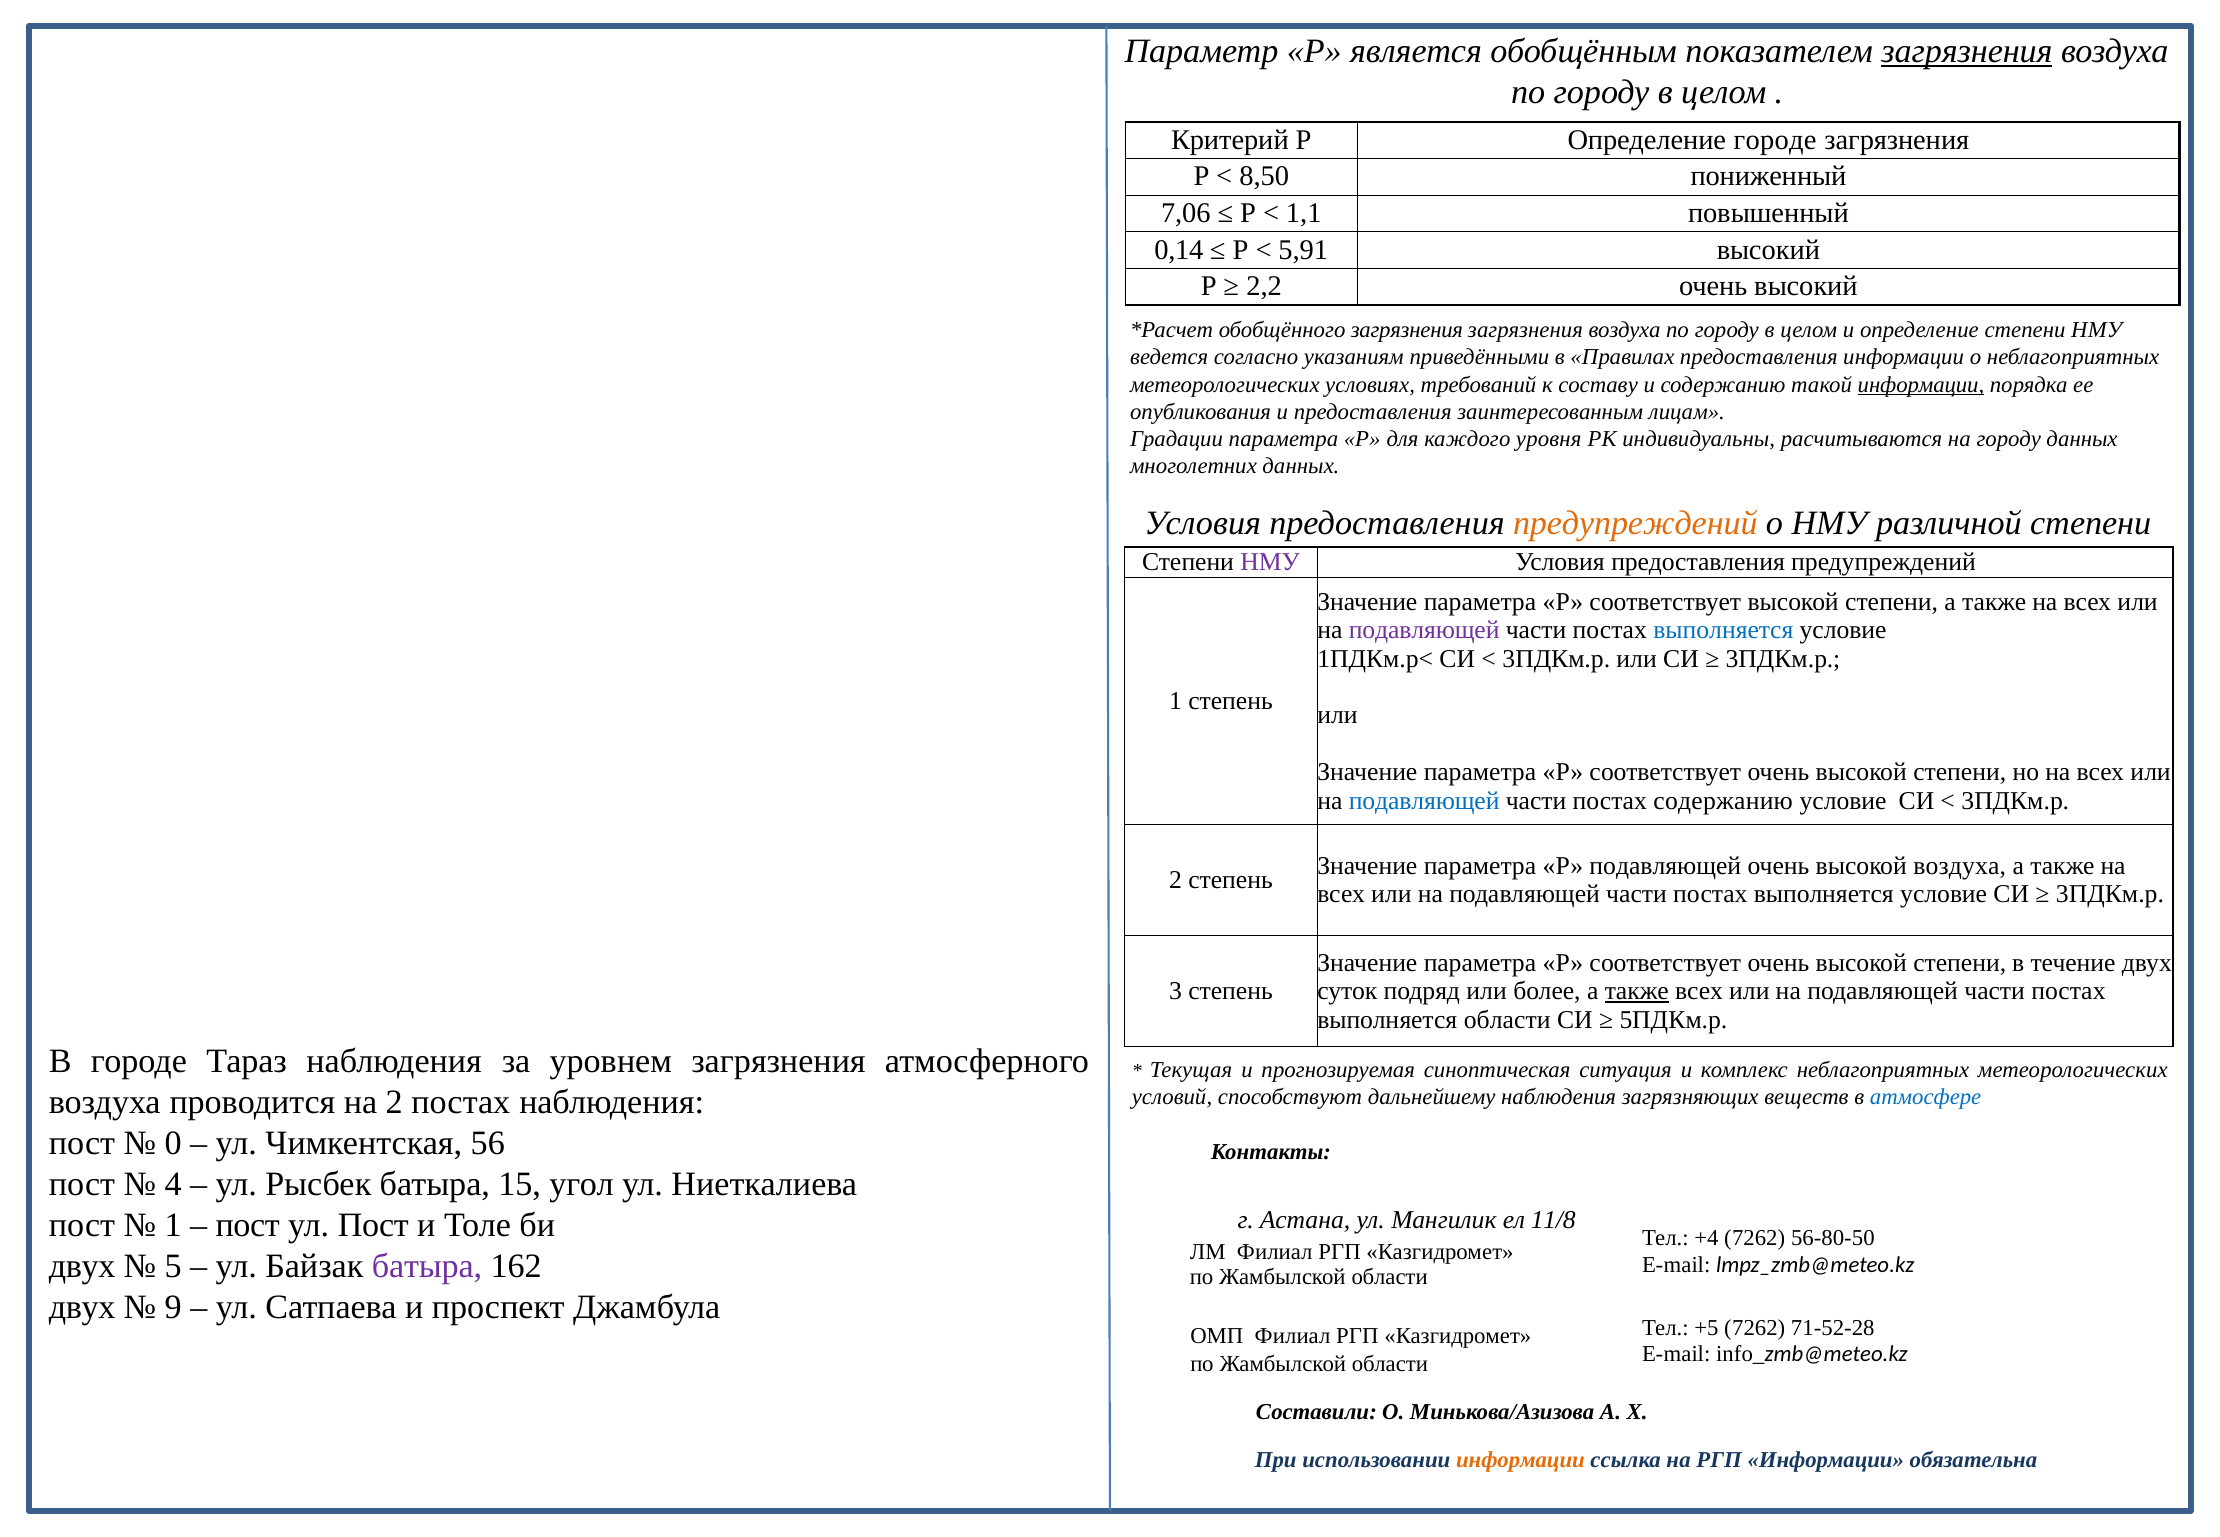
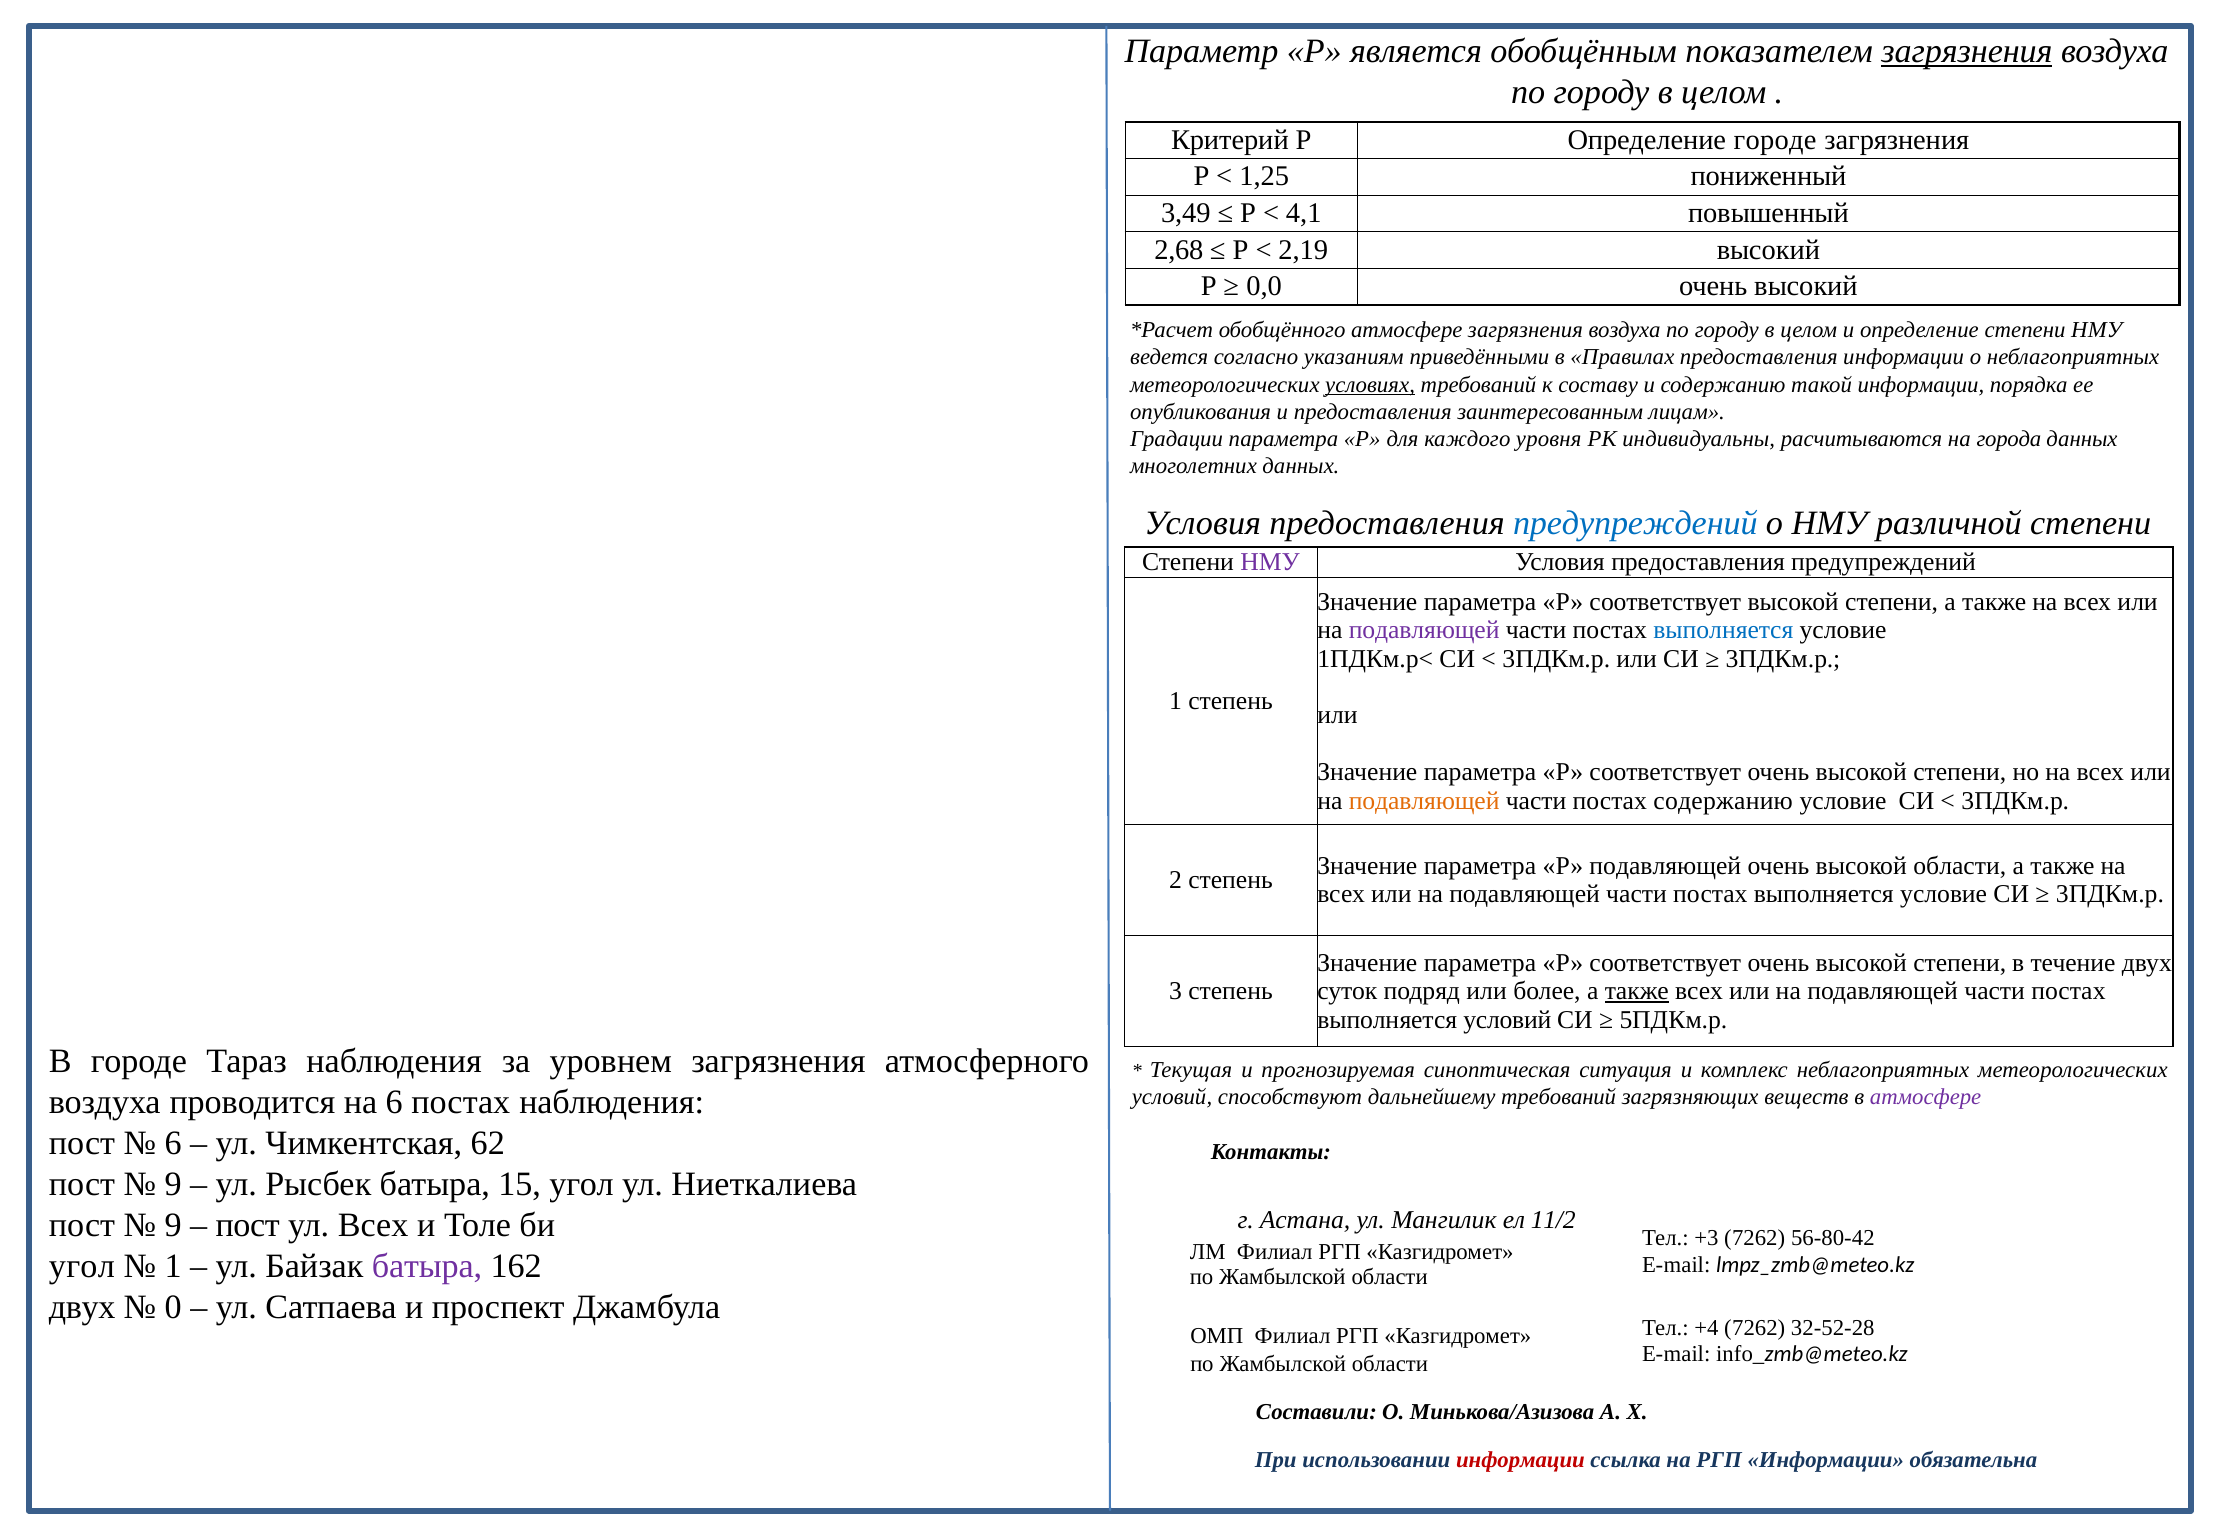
8,50: 8,50 -> 1,25 (1264, 177)
7,06: 7,06 -> 3,49 (1186, 213)
1,1: 1,1 -> 4,1 (1304, 213)
0,14: 0,14 -> 2,68 (1179, 250)
5,91: 5,91 -> 2,19 (1303, 250)
2,2: 2,2 -> 0,0 (1264, 286)
обобщённого загрязнения: загрязнения -> атмосфере (1407, 330)
условиях underline: none -> present (1370, 385)
информации underline: present -> none (1921, 385)
на городу: городу -> города (2009, 439)
предупреждений colour: orange -> blue (1635, 523)
подавляющей colour: blue -> orange (1424, 801)
высокой воздуха: воздуха -> области (1960, 866)
выполняется области: области -> условий (1507, 1020)
на 2: 2 -> 6 (394, 1102)
дальнейшему наблюдения: наблюдения -> требований (1559, 1097)
атмосфере colour: blue -> purple (1926, 1097)
0: 0 -> 6 (173, 1143)
56: 56 -> 62 (488, 1143)
4: 4 -> 9 (173, 1184)
11/8: 11/8 -> 11/2 (1553, 1220)
1: 1 -> 9 (173, 1225)
ул Пост: Пост -> Всех (373, 1225)
+4: +4 -> +3 (1706, 1238)
56-80-50: 56-80-50 -> 56-80-42 (1833, 1238)
двух: двух -> угол (82, 1266)
5: 5 -> 1 (173, 1266)
9: 9 -> 0 (173, 1307)
+5: +5 -> +4 (1706, 1328)
71-52-28: 71-52-28 -> 32-52-28 (1833, 1328)
информации colour: orange -> red (1520, 1460)
